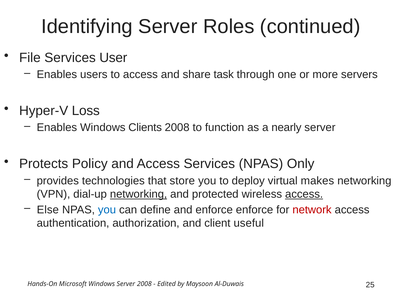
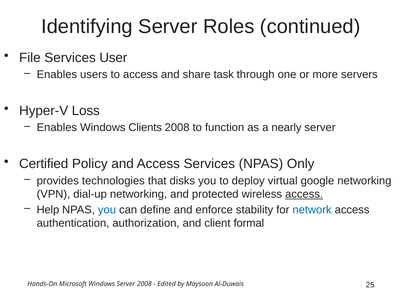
Protects: Protects -> Certified (44, 164)
store: store -> disks (182, 181)
makes: makes -> google (317, 181)
networking underline: present -> none (139, 194)
Else: Else -> Help (48, 210)
enforce enforce: enforce -> stability (255, 210)
network colour: red -> blue (312, 210)
useful: useful -> formal (249, 223)
